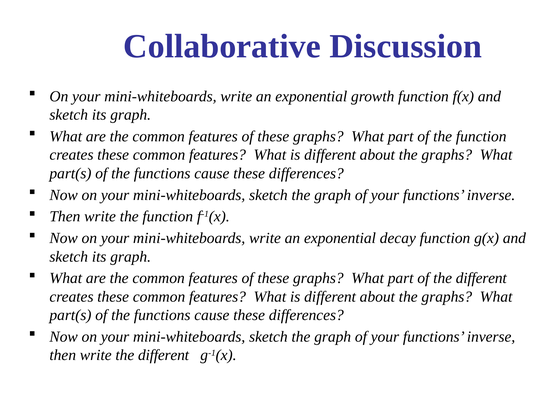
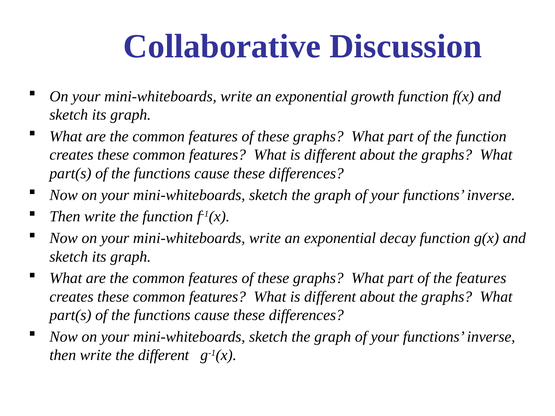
of the different: different -> features (481, 278)
